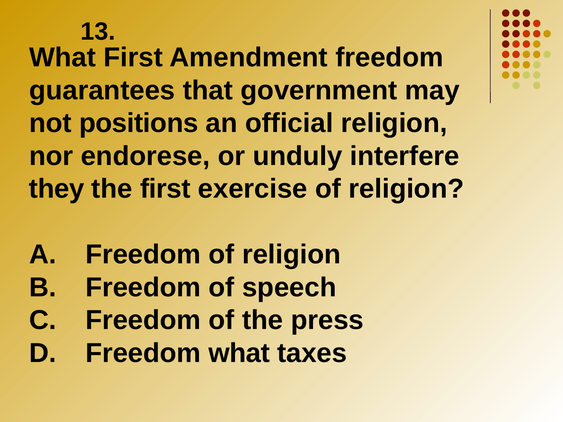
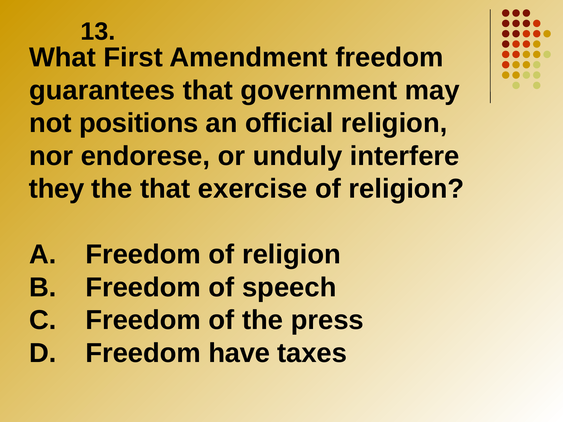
the first: first -> that (165, 189)
Freedom what: what -> have (239, 353)
